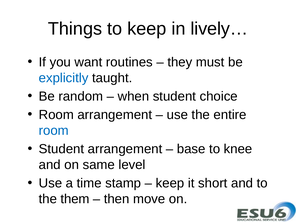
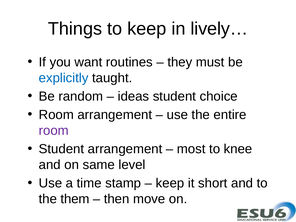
when: when -> ideas (133, 96)
room colour: blue -> purple (54, 131)
base: base -> most (191, 149)
